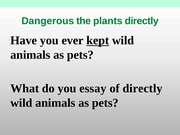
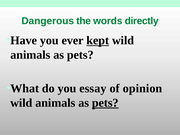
plants: plants -> words (108, 21)
of directly: directly -> opinion (143, 88)
pets underline: none -> present (105, 103)
